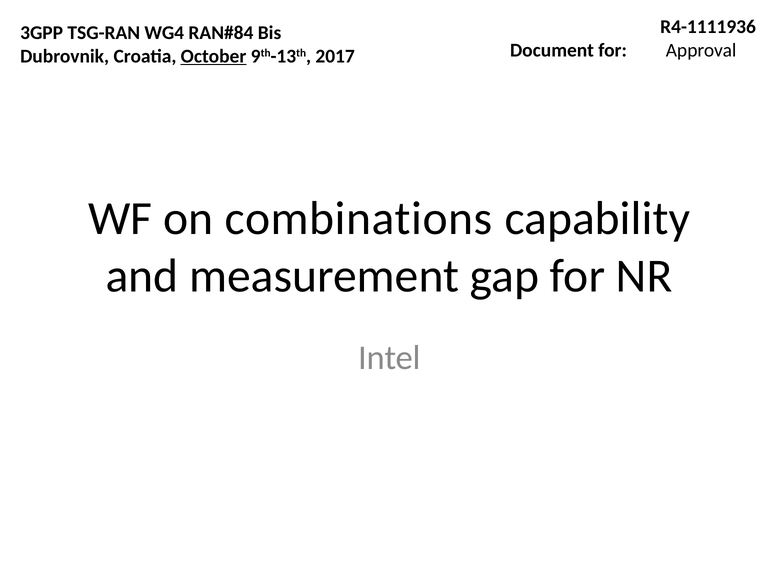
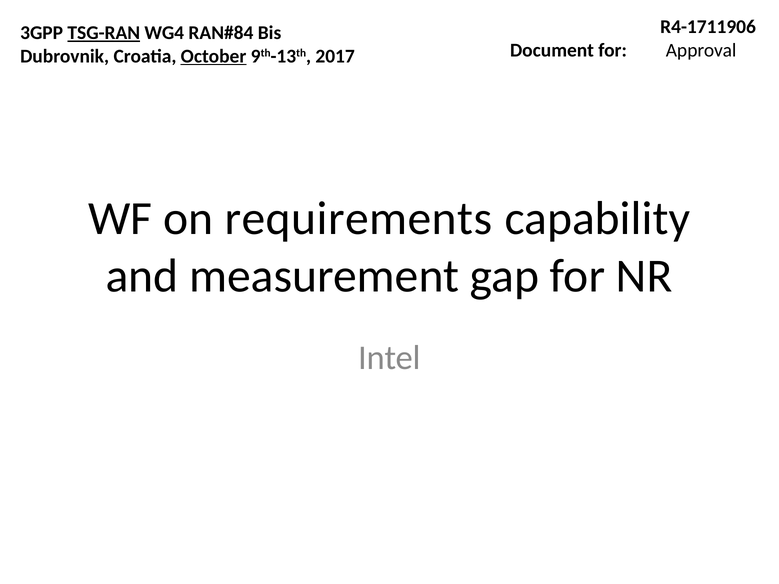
R4-1111936: R4-1111936 -> R4-1711906 (708, 27)
TSG-RAN underline: none -> present (104, 33)
combinations: combinations -> requirements (359, 219)
